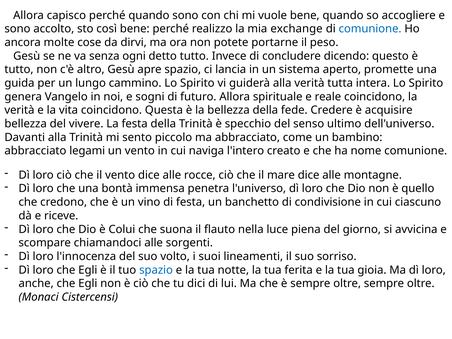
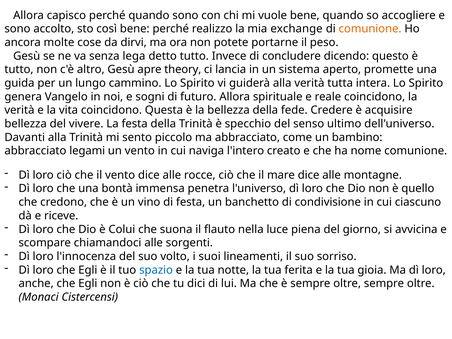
comunione colour: blue -> orange (370, 29)
ogni: ogni -> lega (134, 56)
apre spazio: spazio -> theory (183, 70)
